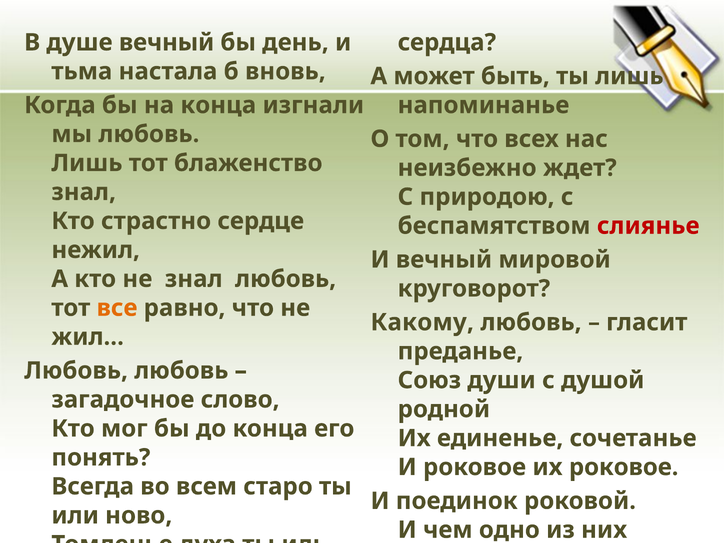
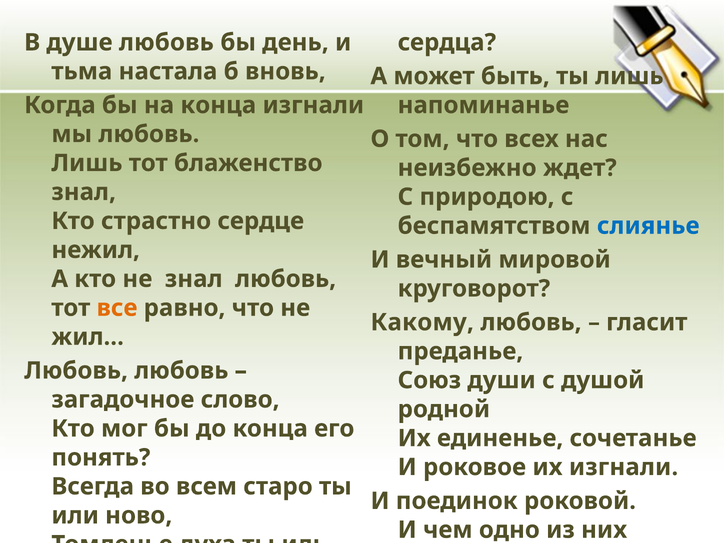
душе вечный: вечный -> любовь (166, 42)
слиянье colour: red -> blue (648, 226)
их роковое: роковое -> изгнали (624, 467)
